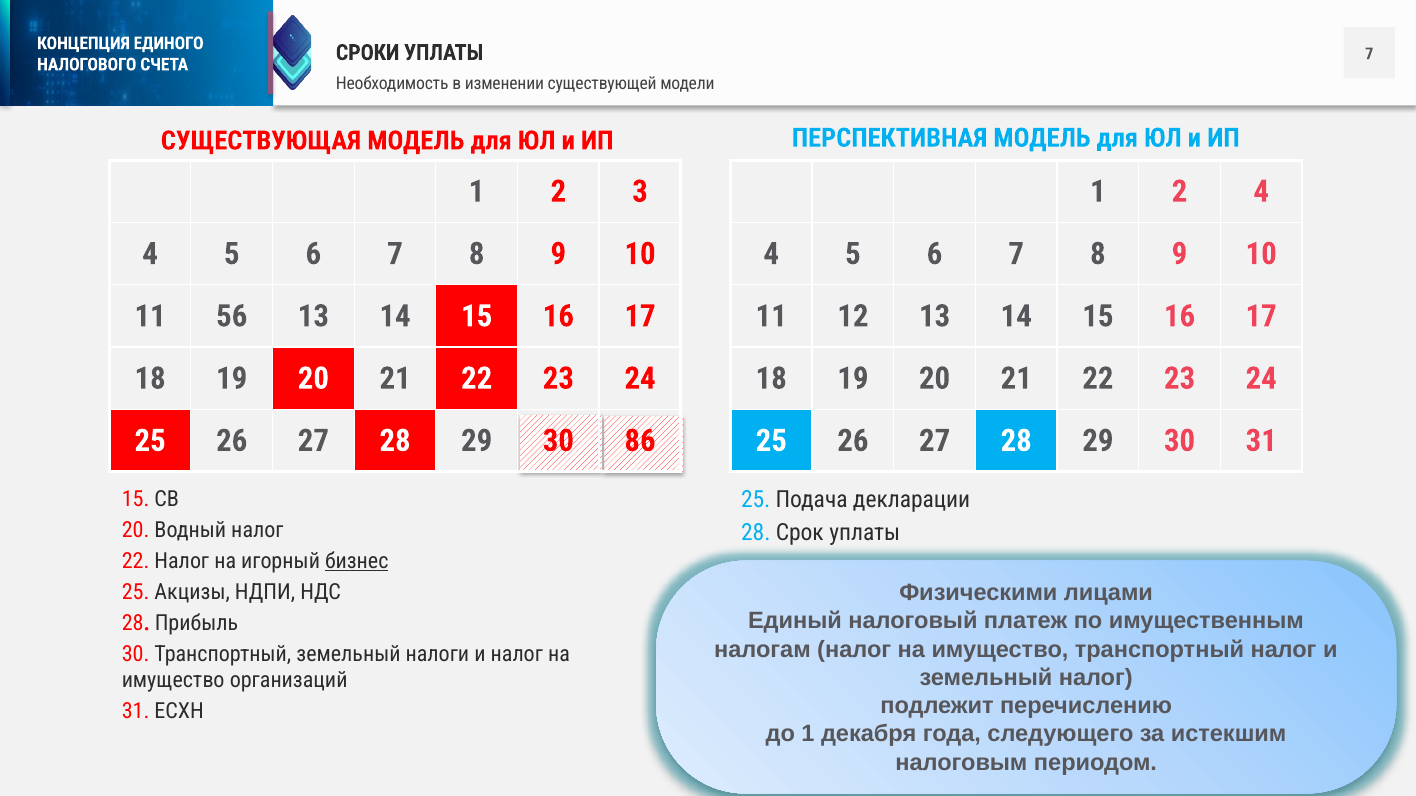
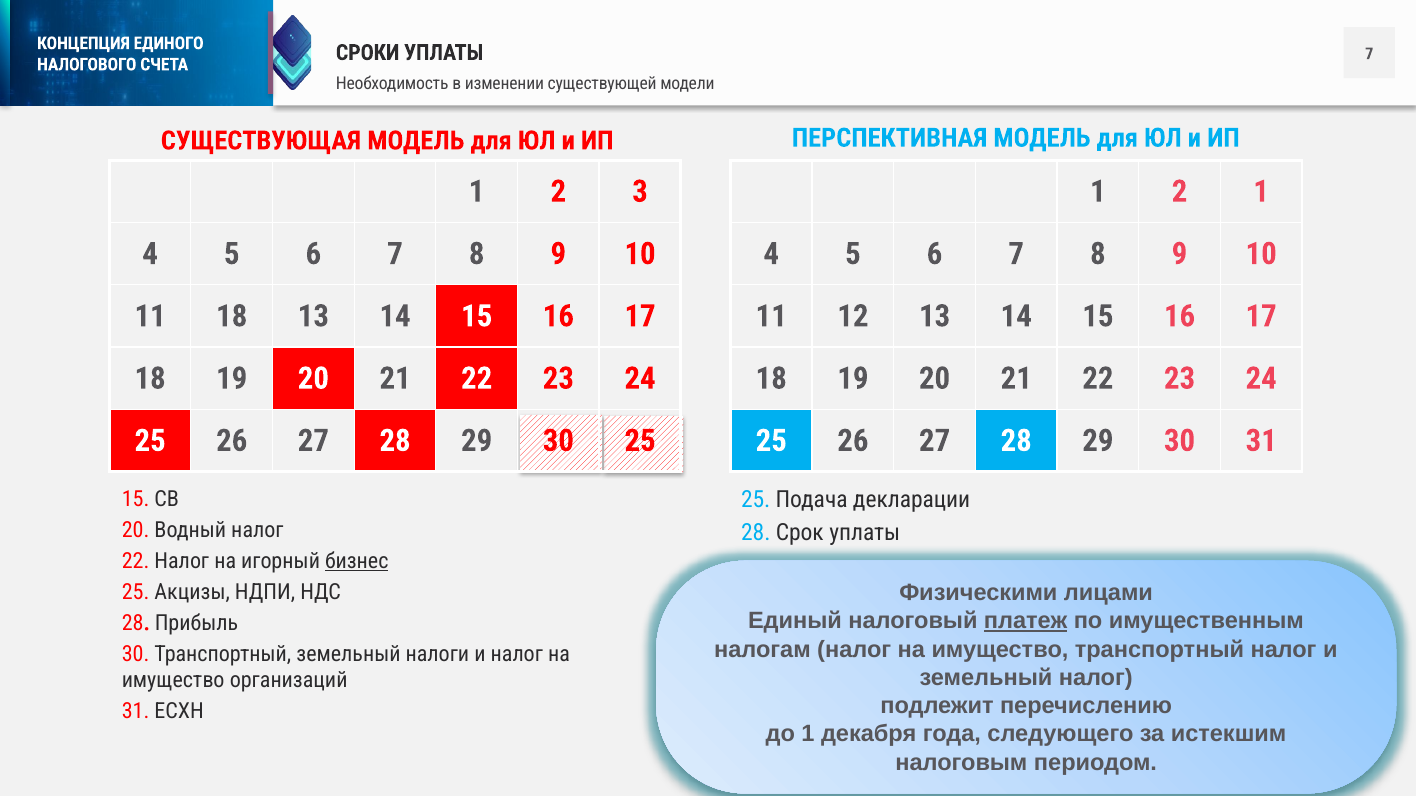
2 4: 4 -> 1 (1261, 192)
11 56: 56 -> 18 (232, 316)
30 86: 86 -> 25 (640, 441)
платеж underline: none -> present (1026, 621)
